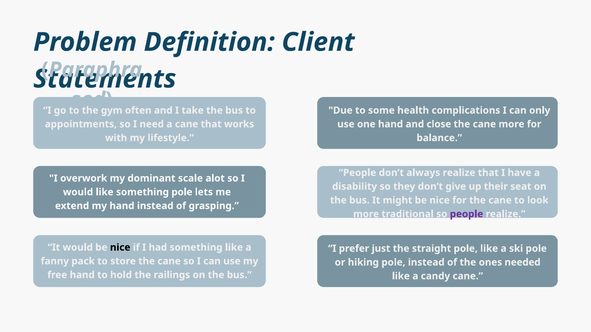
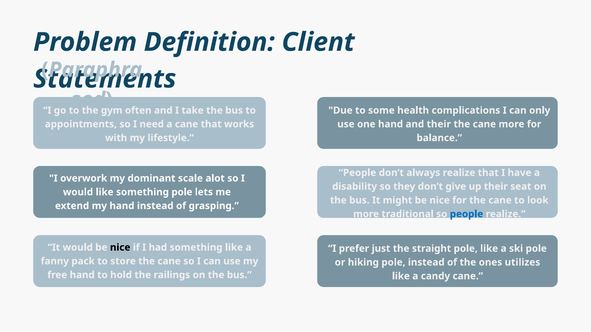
and close: close -> their (439, 124)
people colour: purple -> blue (467, 214)
needed: needed -> utilizes (522, 263)
